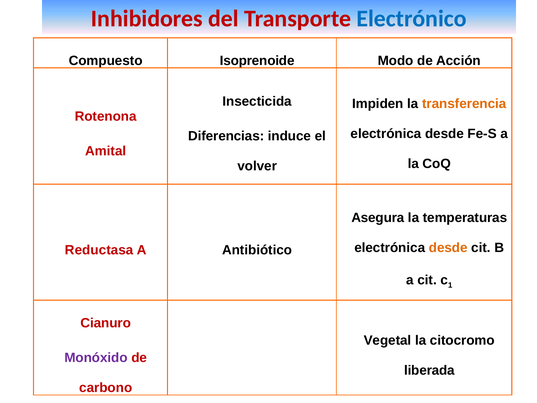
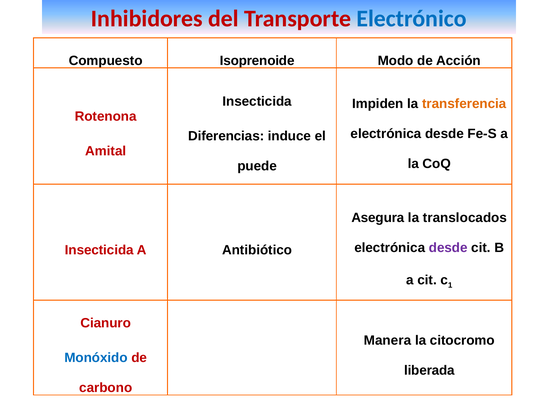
volver: volver -> puede (257, 166)
temperaturas: temperaturas -> translocados (465, 218)
desde colour: orange -> purple (448, 248)
Reductasa: Reductasa -> Insecticida (99, 250)
Vegetal: Vegetal -> Manera (387, 340)
Monóxido colour: purple -> blue (96, 357)
